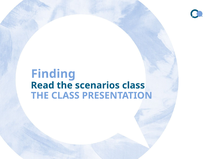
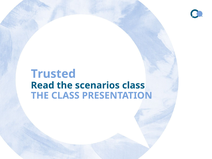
Finding: Finding -> Trusted (53, 74)
